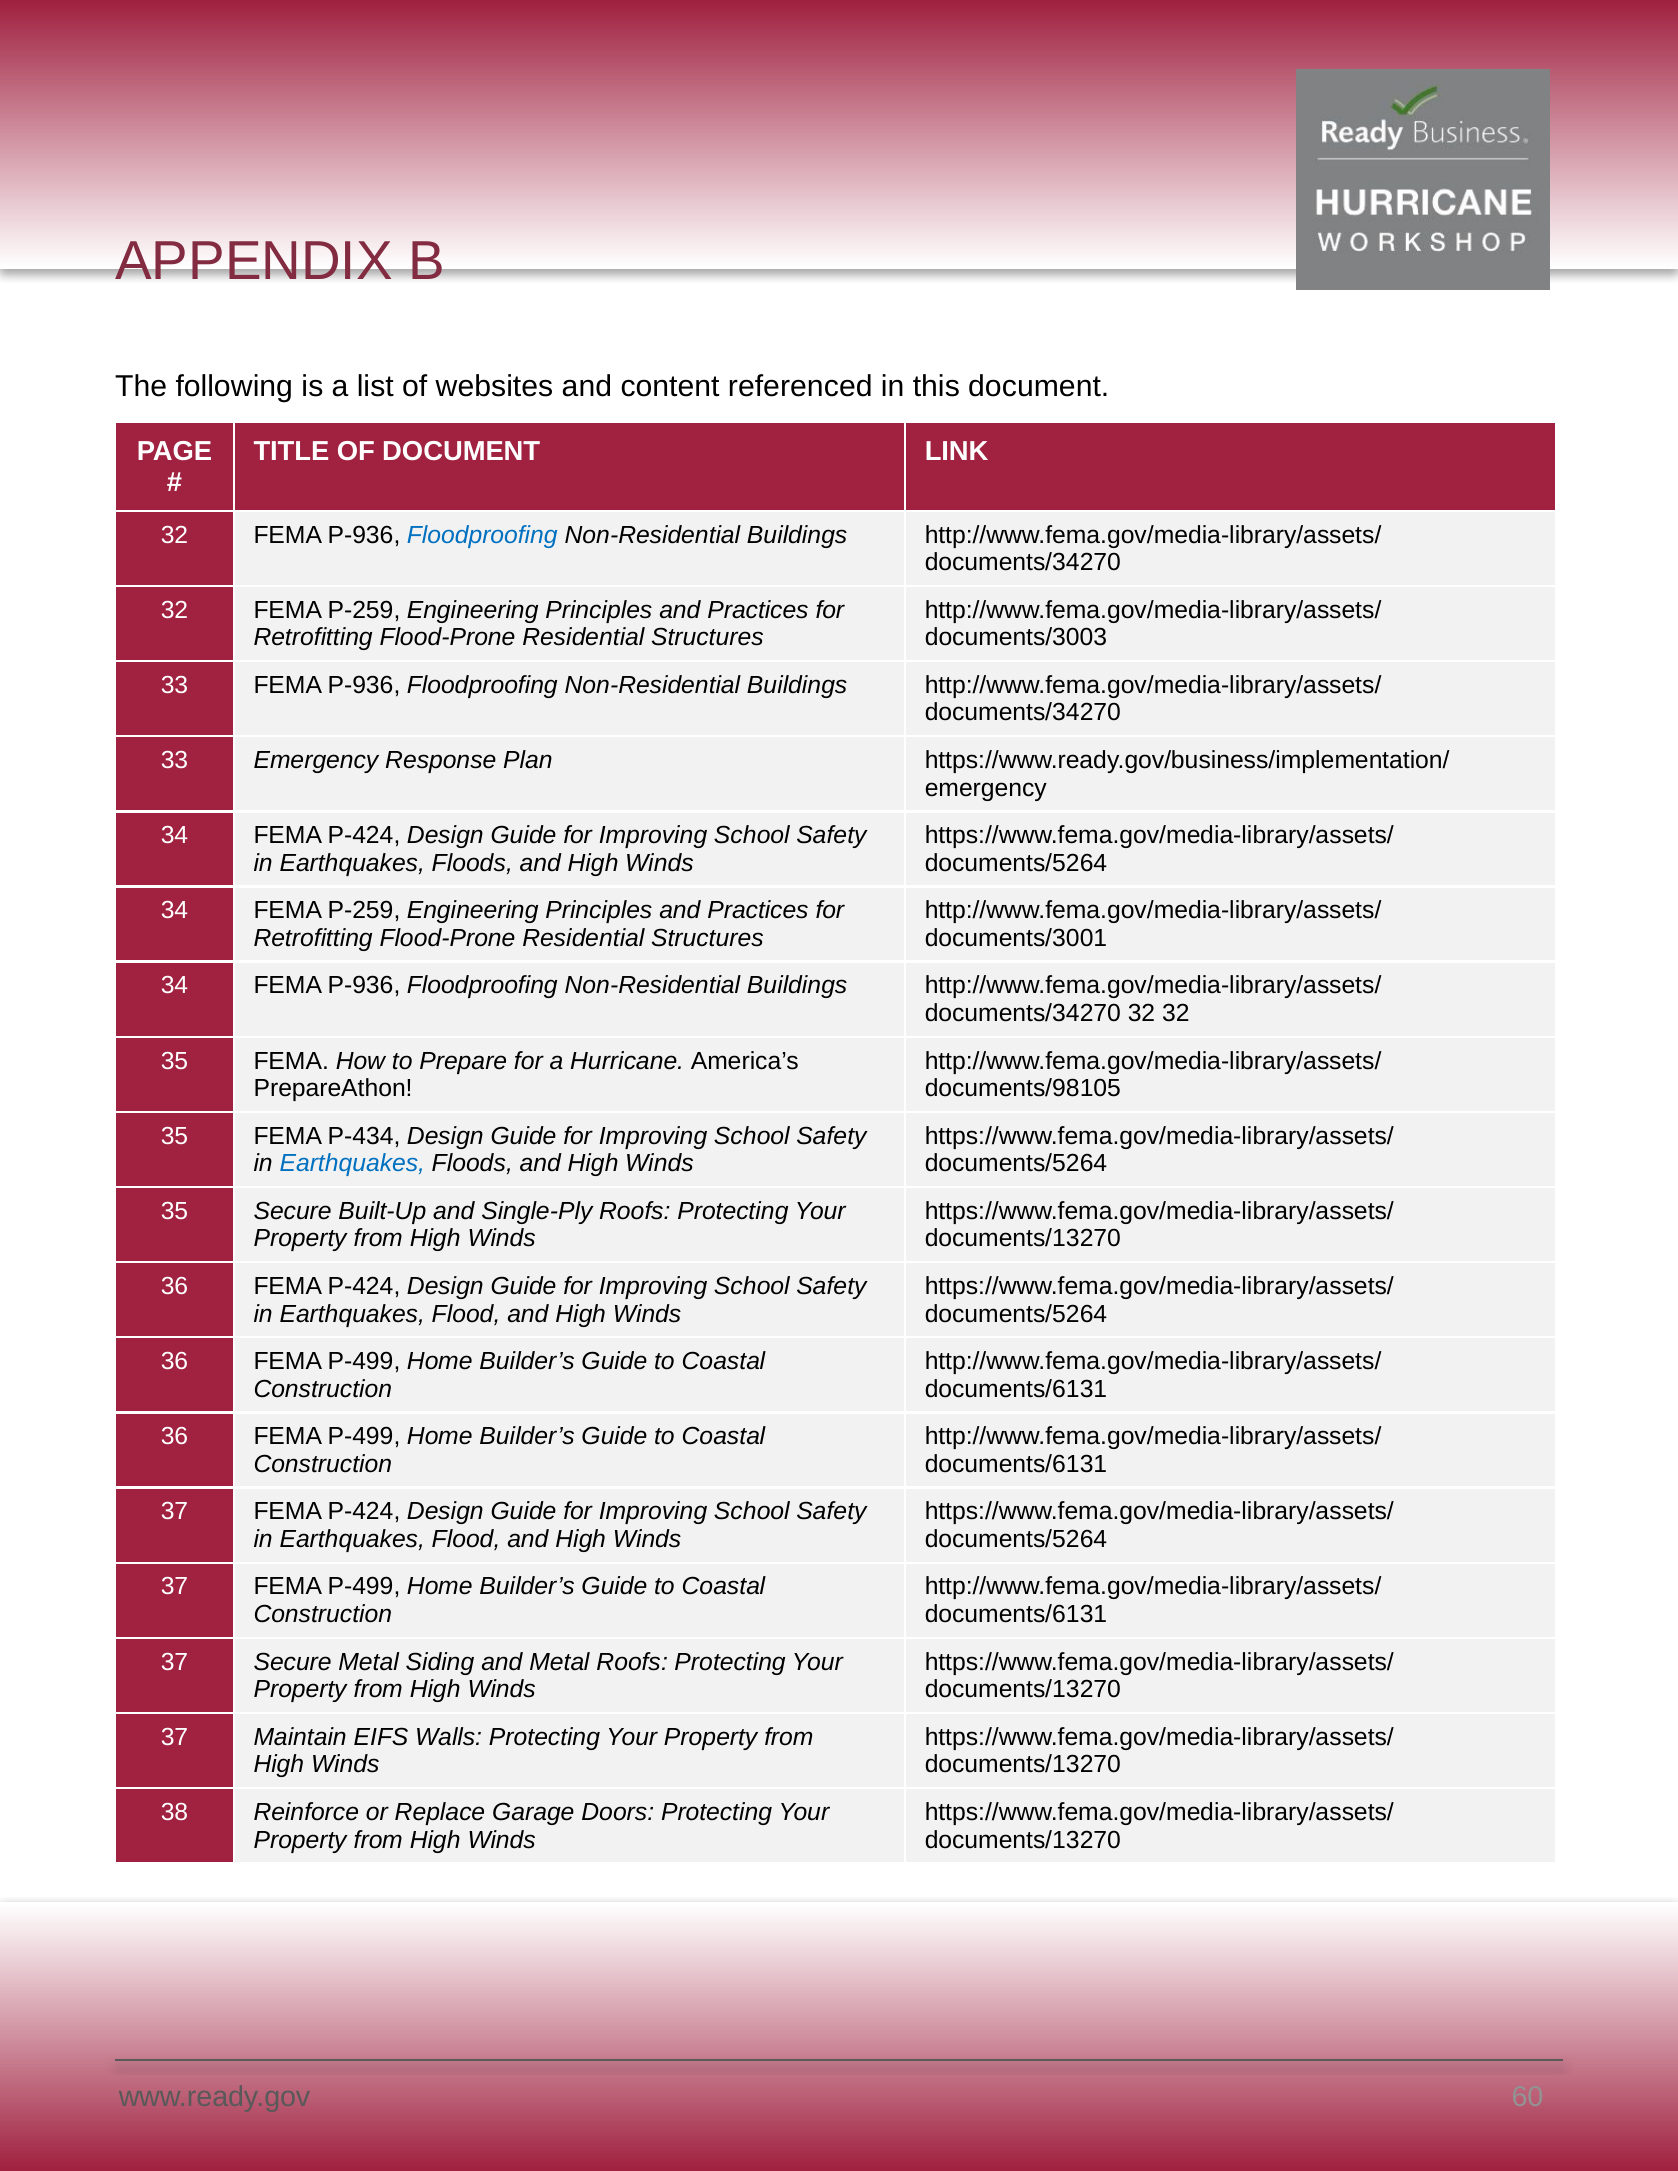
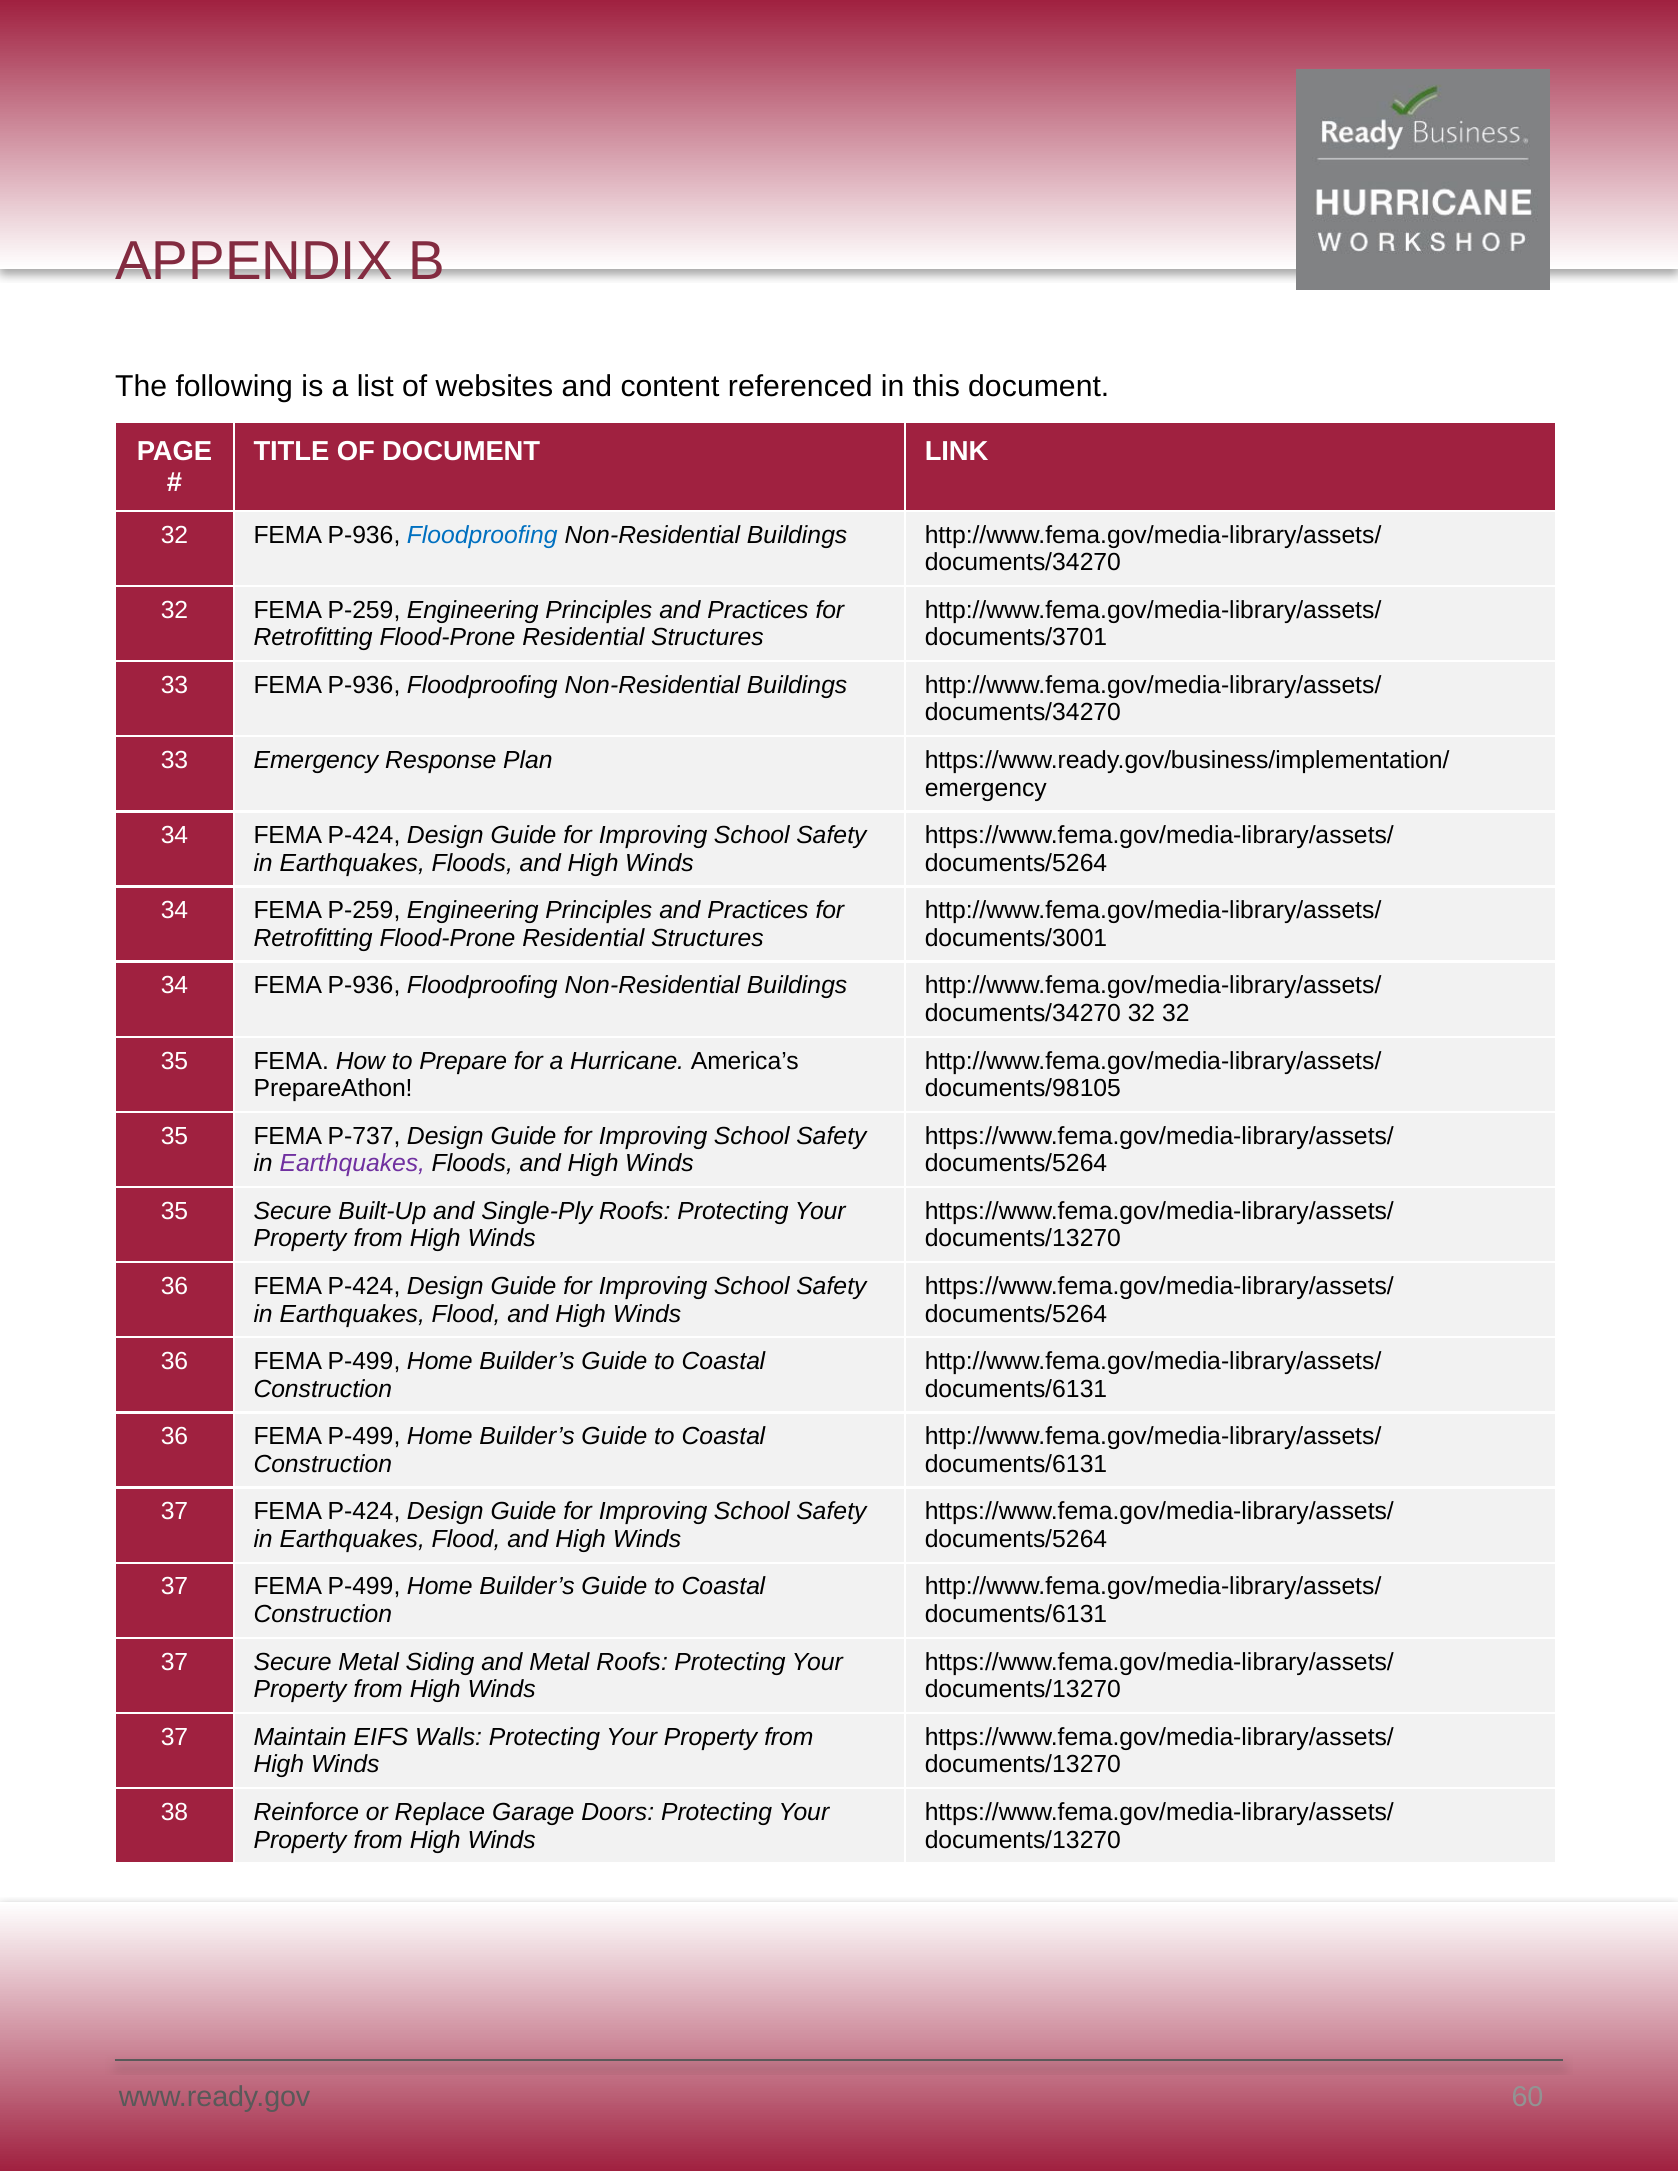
documents/3003: documents/3003 -> documents/3701 (1016, 638)
P-434: P-434 -> P-737 (364, 1136)
Earthquakes colour: blue -> purple (352, 1164)
